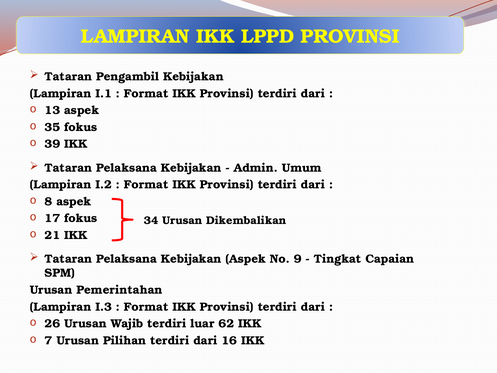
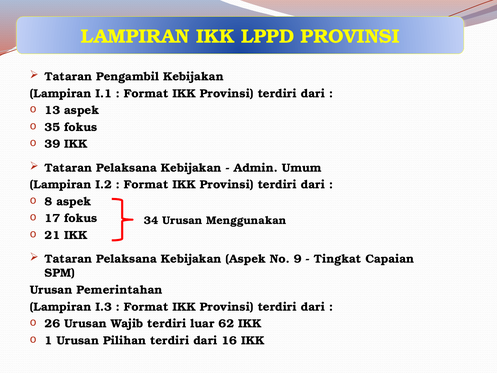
Dikembalikan: Dikembalikan -> Menggunakan (246, 220)
7: 7 -> 1 (49, 340)
